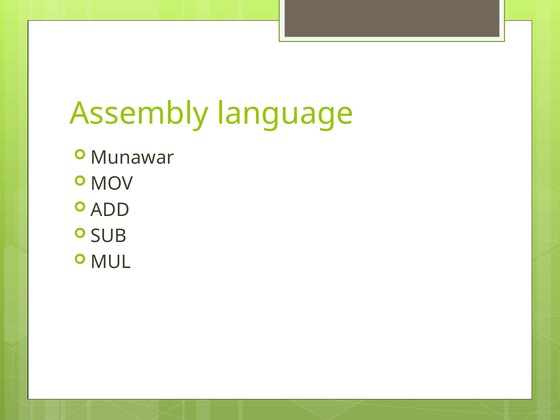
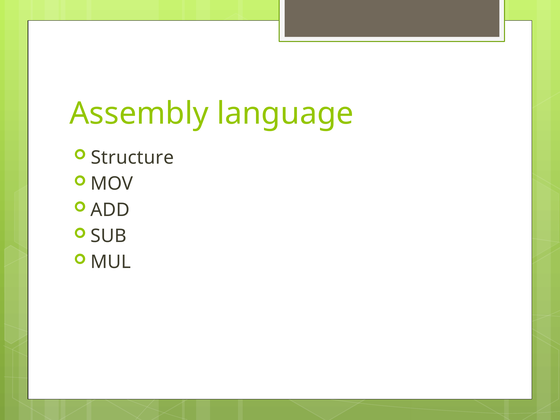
Munawar: Munawar -> Structure (132, 158)
